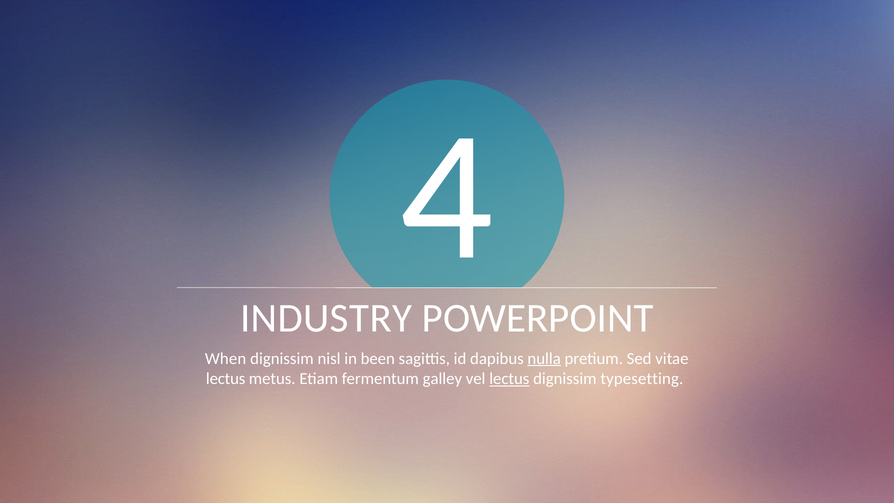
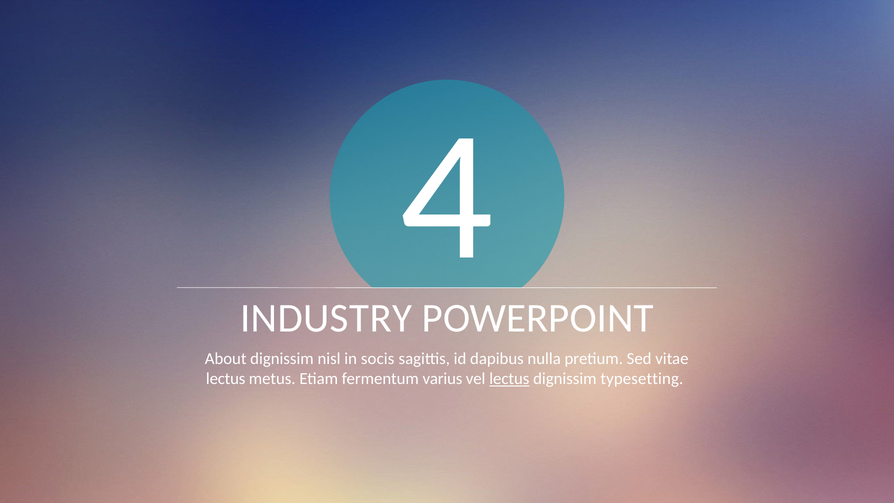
When: When -> About (226, 358)
been: been -> socis (378, 358)
nulla underline: present -> none (544, 358)
galley: galley -> varius (442, 379)
